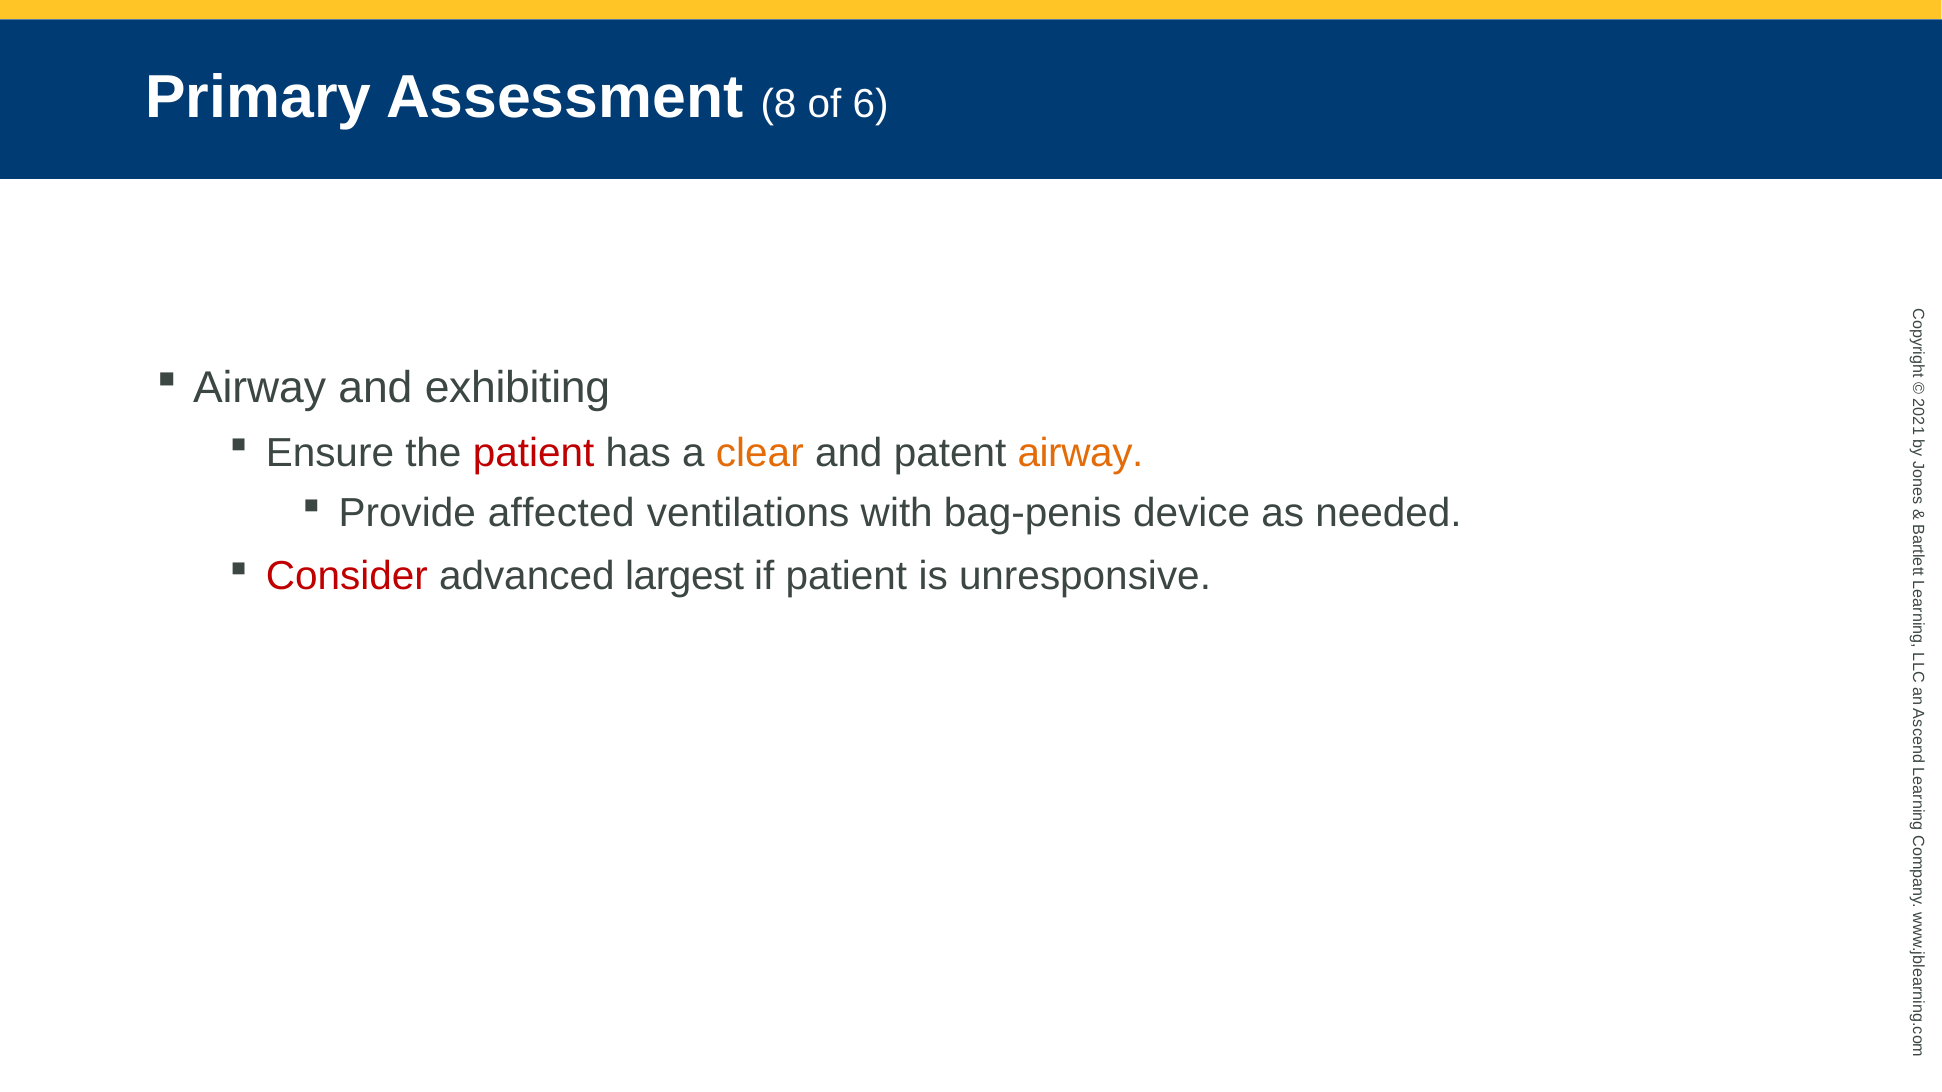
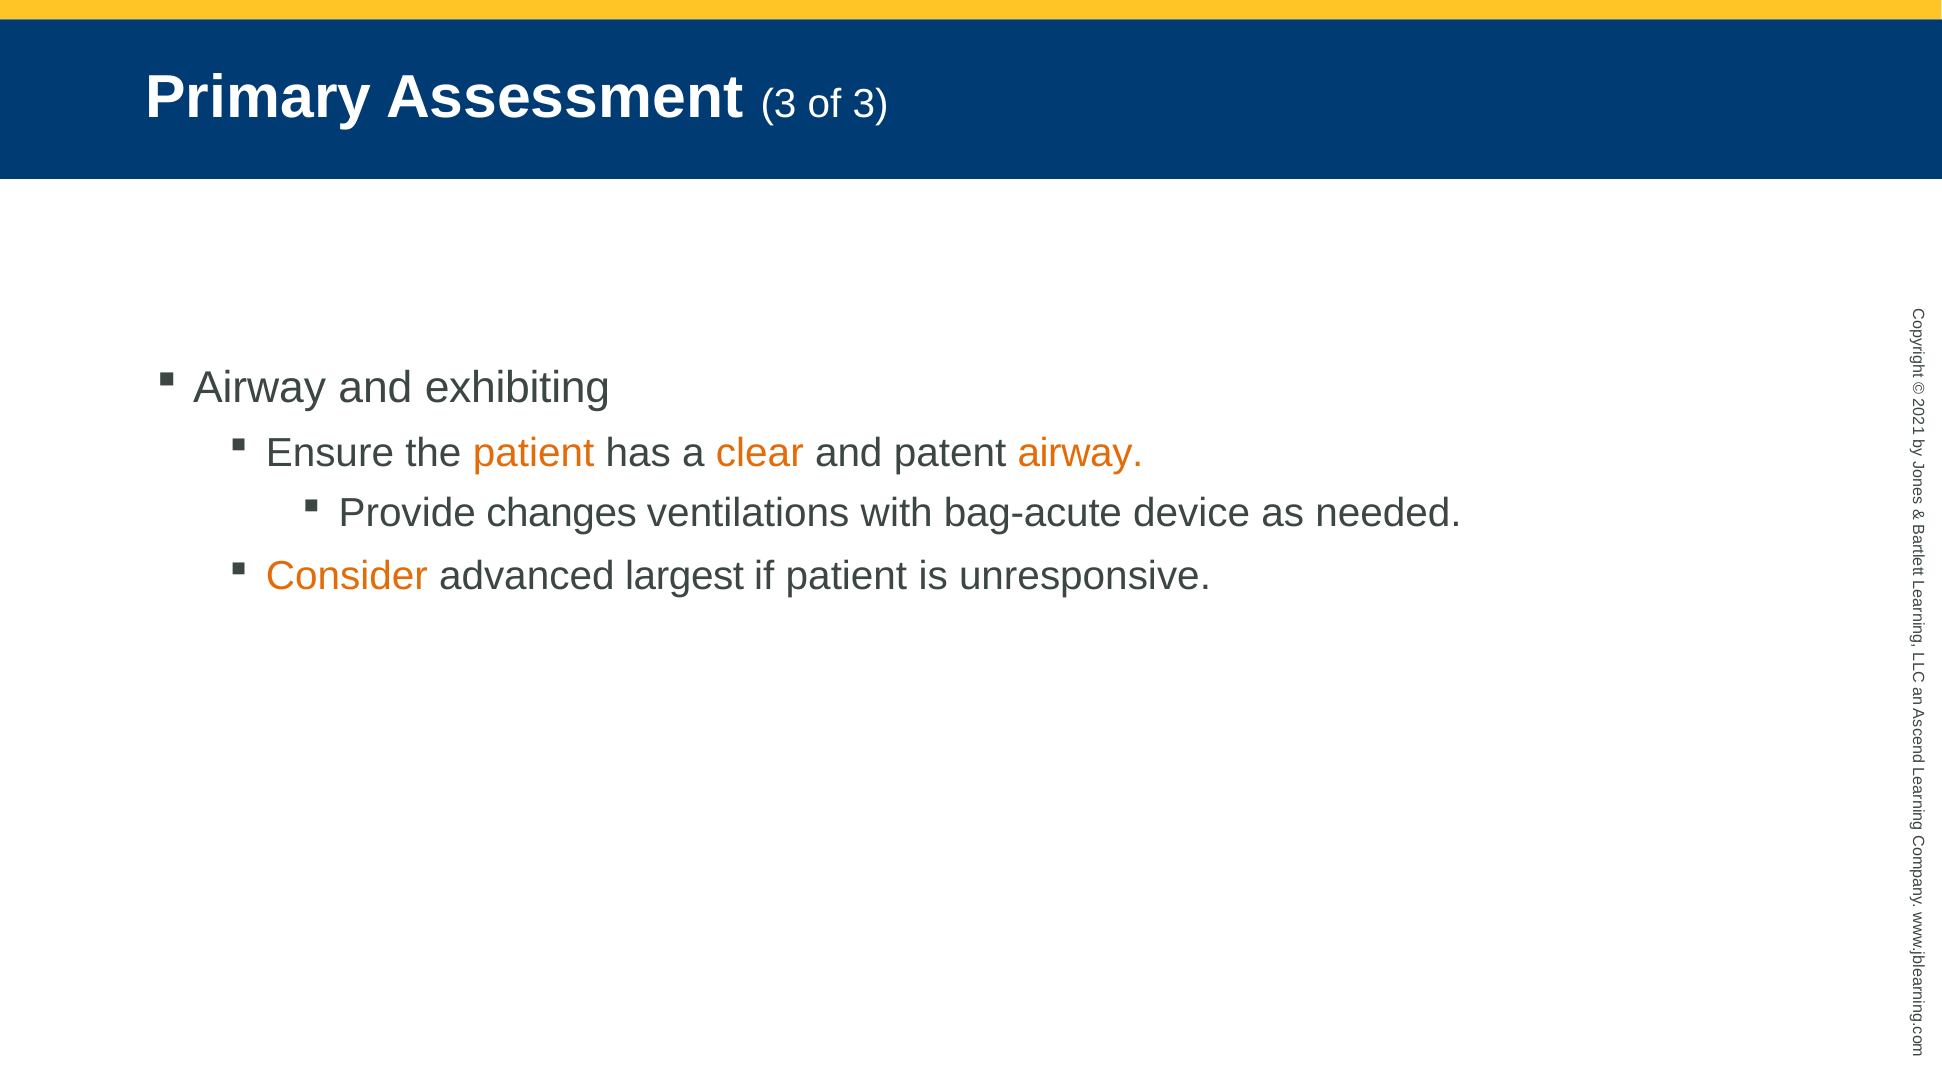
Assessment 8: 8 -> 3 (778, 104)
of 6: 6 -> 3 (871, 104)
patient colour: red -> orange (534, 453)
affected: affected -> changes (562, 514)
bag-penis: bag-penis -> bag-acute (1033, 514)
Consider colour: red -> orange (347, 576)
